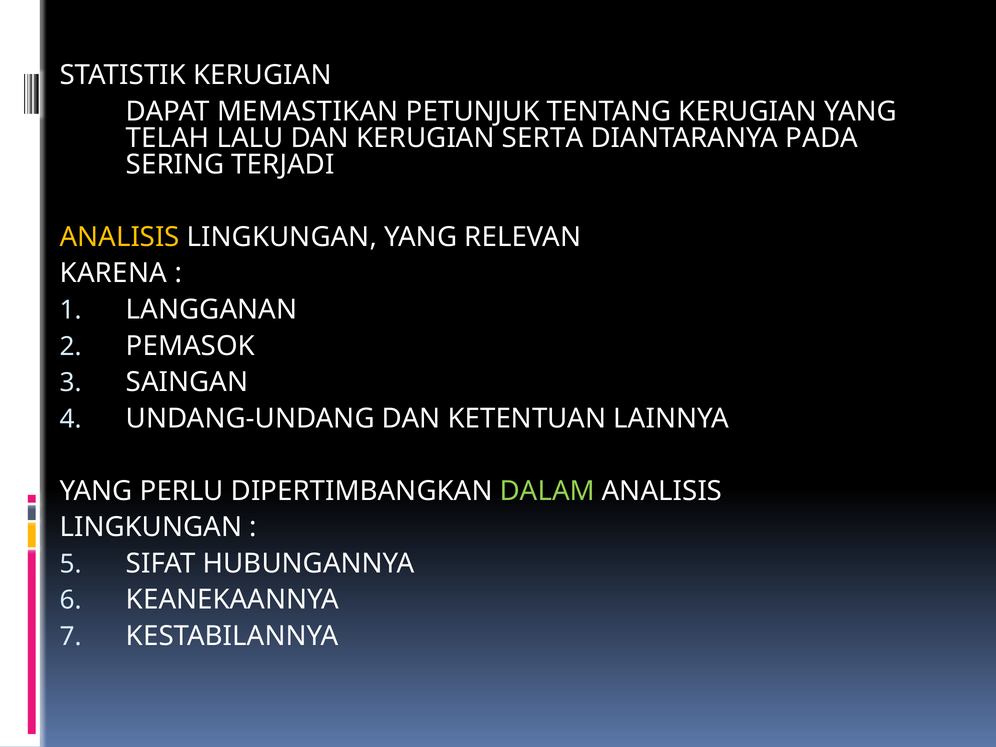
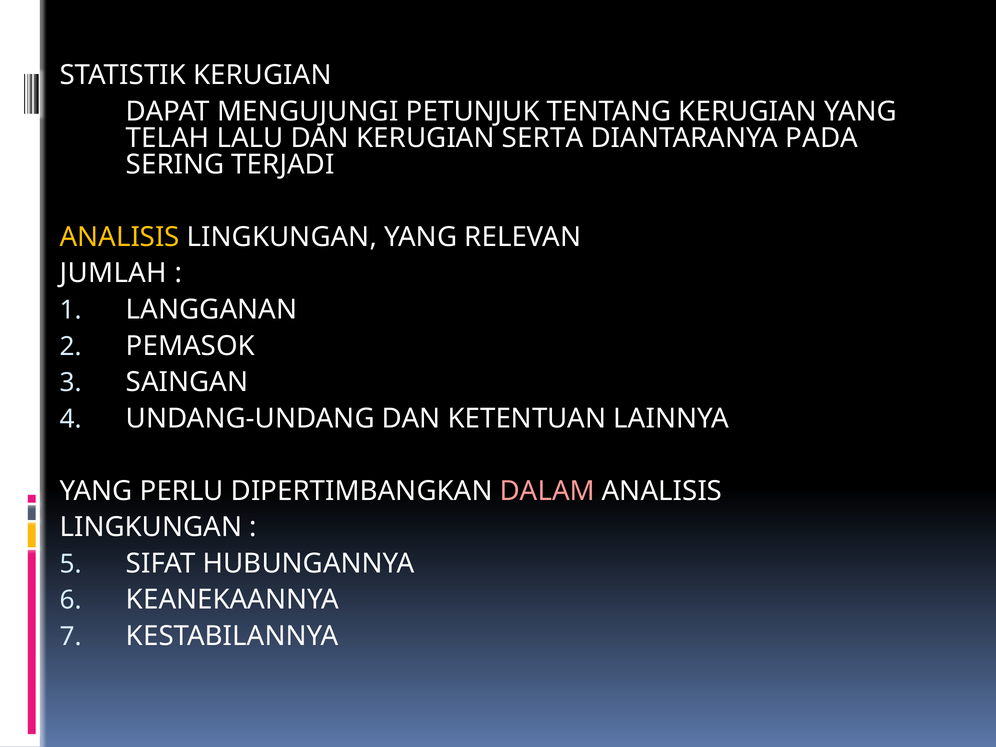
MEMASTIKAN: MEMASTIKAN -> MENGUJUNGI (308, 111)
KARENA: KARENA -> JUMLAH (113, 273)
DALAM colour: light green -> pink (547, 491)
